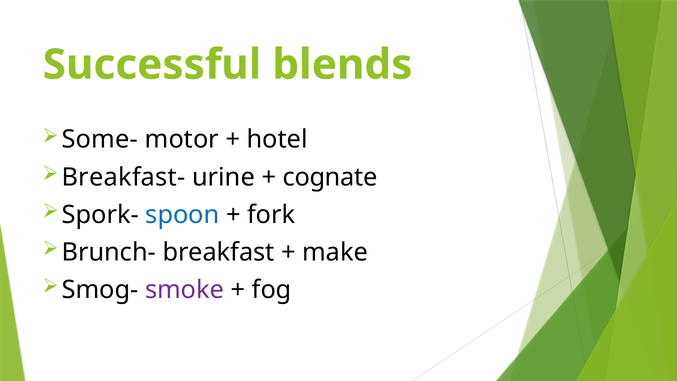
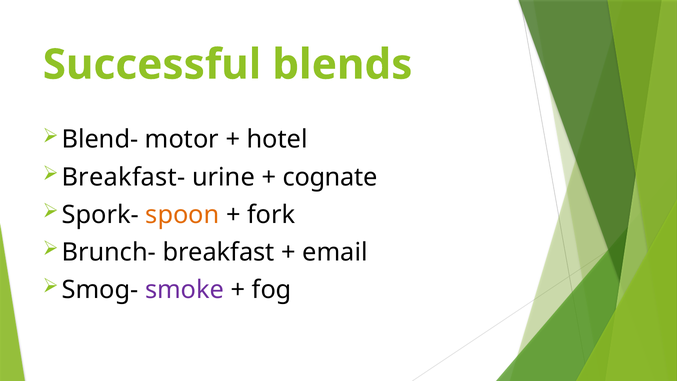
Some-: Some- -> Blend- (100, 140)
spoon colour: blue -> orange (182, 215)
make: make -> email (335, 252)
